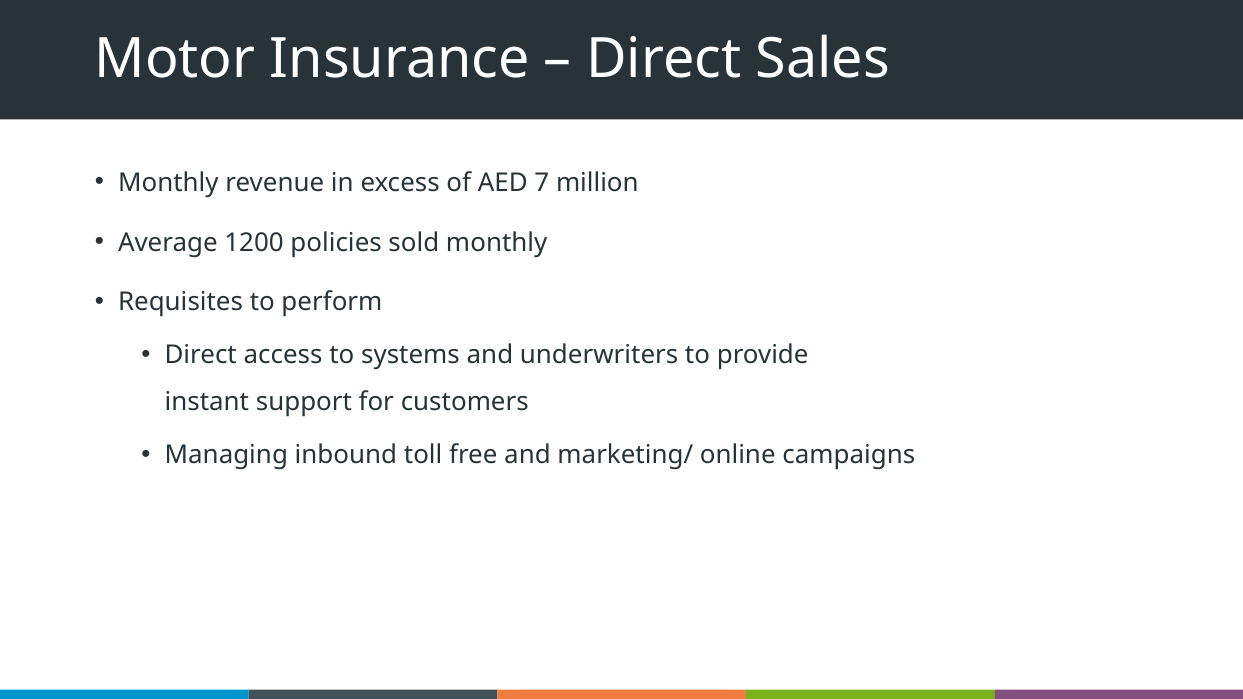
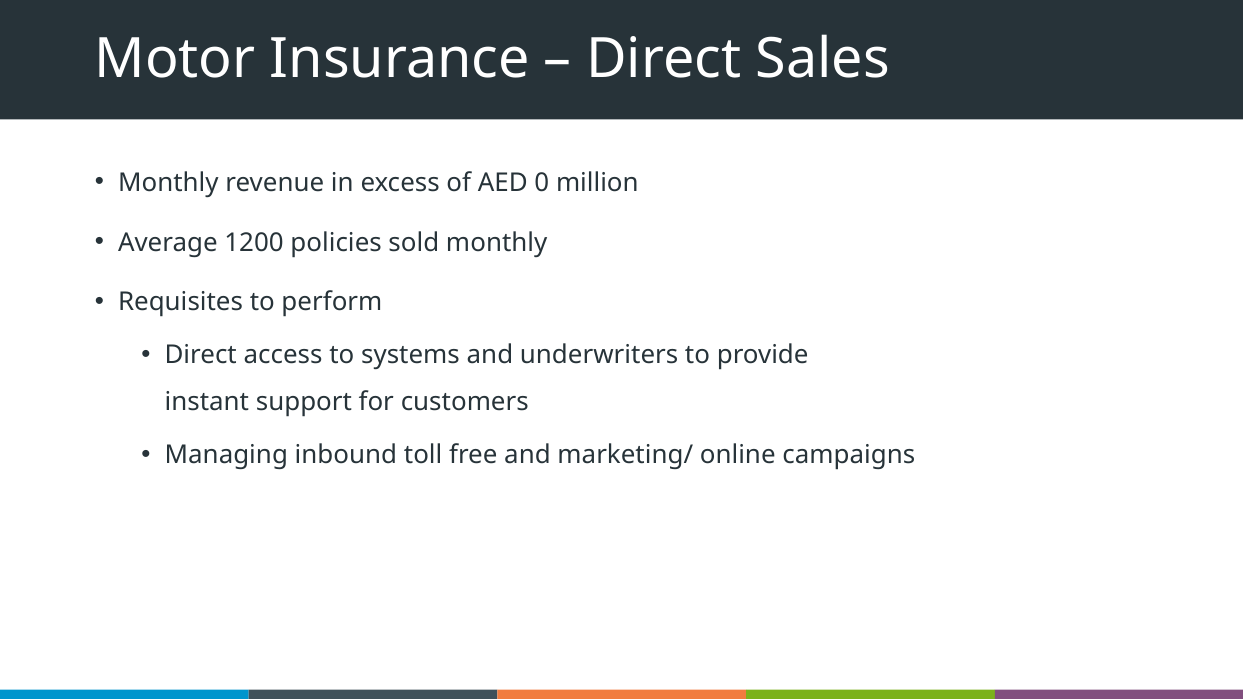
7: 7 -> 0 (542, 183)
